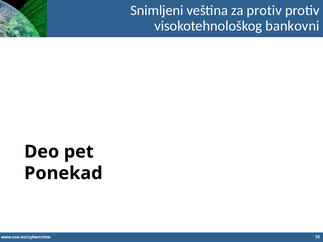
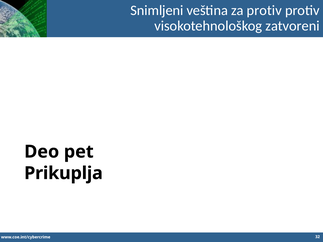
bankovni: bankovni -> zatvoreni (293, 26)
Ponekad: Ponekad -> Prikuplja (63, 173)
